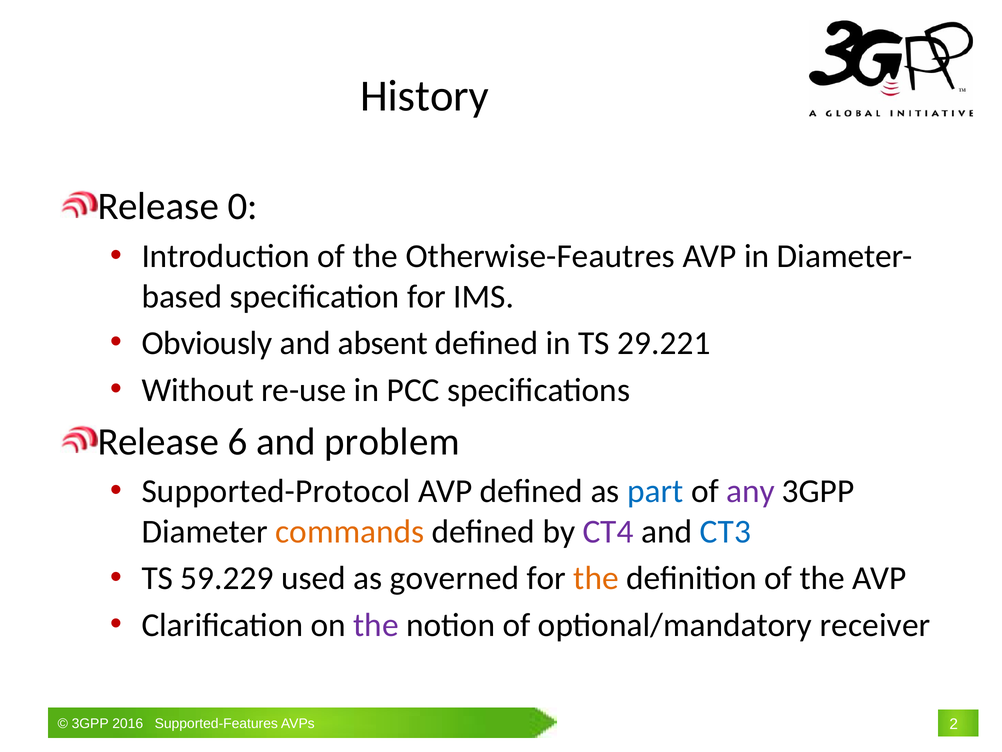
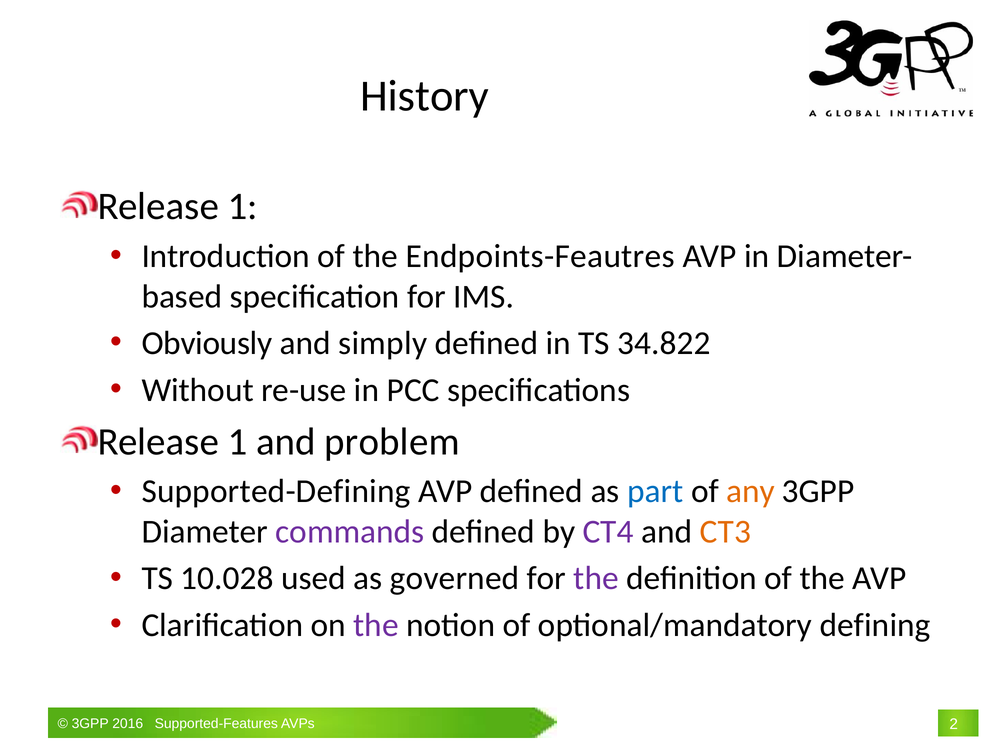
0: 0 -> 1 (243, 206)
Otherwise-Feautres: Otherwise-Feautres -> Endpoints-Feautres (540, 256)
absent: absent -> simply (383, 343)
29.221: 29.221 -> 34.822 (664, 343)
6: 6 -> 1 (238, 441)
Supported-Protocol: Supported-Protocol -> Supported-Defining (276, 491)
any colour: purple -> orange (750, 491)
commands colour: orange -> purple (350, 531)
CT3 colour: blue -> orange (725, 531)
59.229: 59.229 -> 10.028 (227, 578)
the colour: orange -> purple (596, 578)
receiver: receiver -> defining (875, 625)
